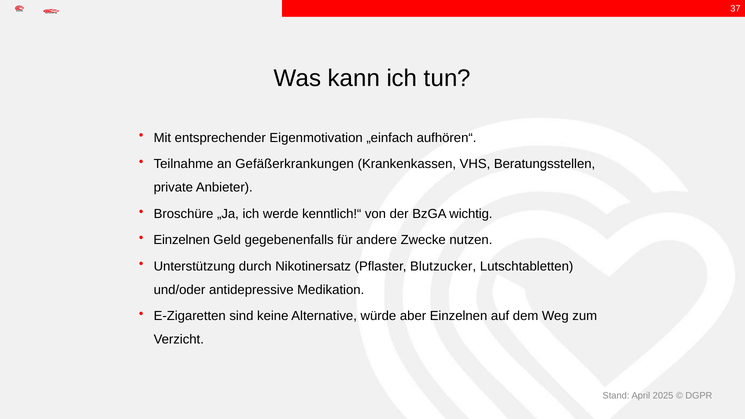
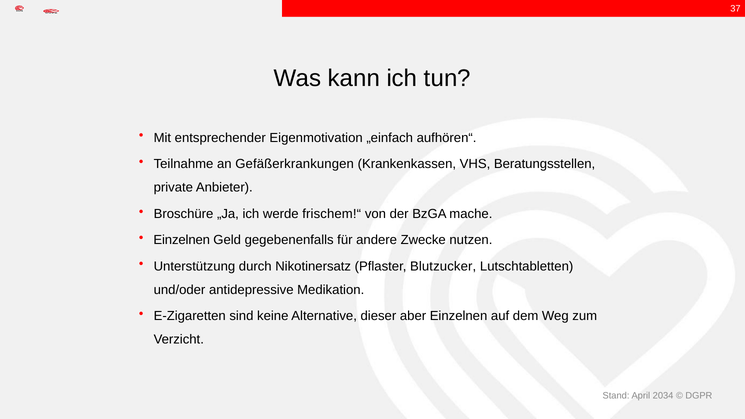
kenntlich!“: kenntlich!“ -> frischem!“ (332, 214)
wichtig: wichtig -> mache (471, 214)
würde: würde -> dieser (378, 316)
2025: 2025 -> 2034 (663, 396)
